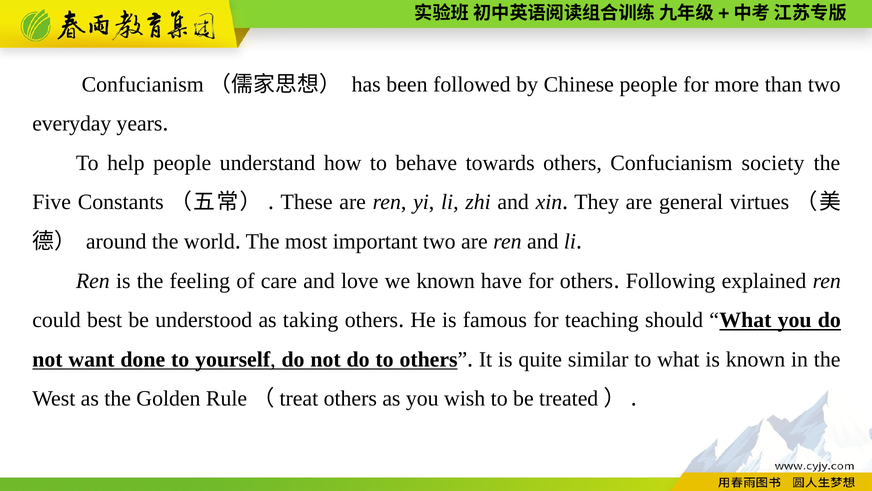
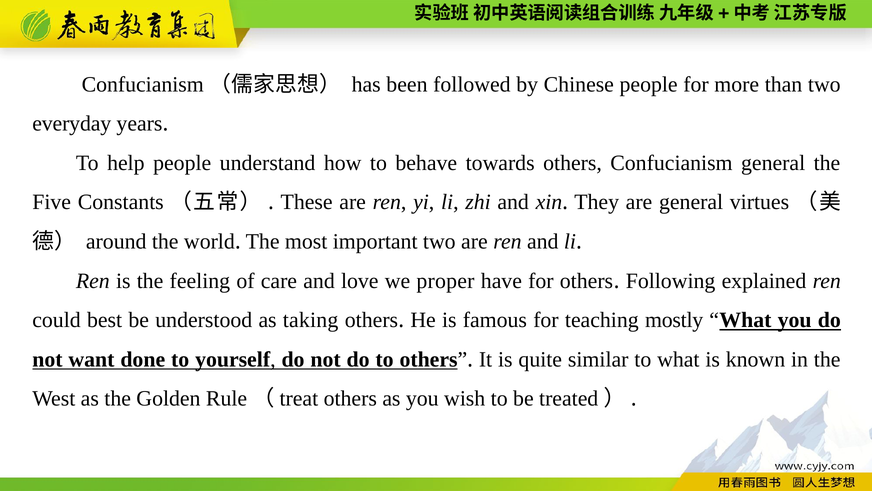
Confucianism society: society -> general (773, 163)
we known: known -> proper (445, 281)
should: should -> mostly (674, 320)
